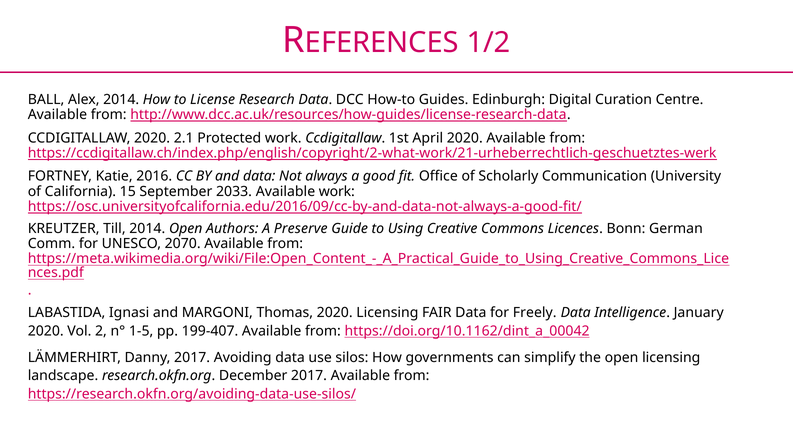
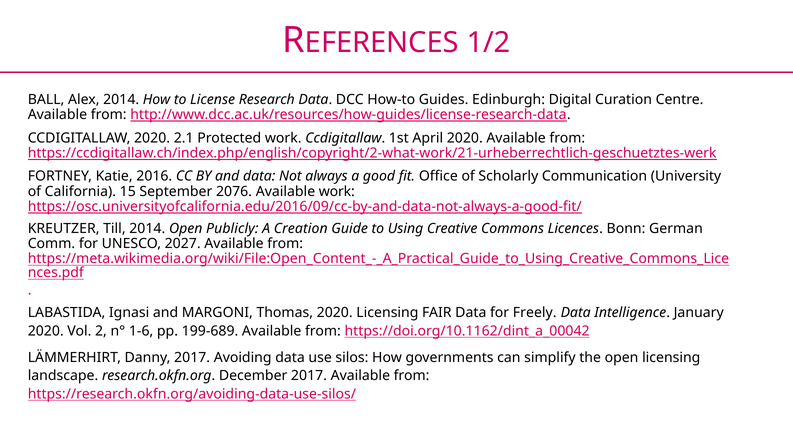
2033: 2033 -> 2076 (234, 192)
Authors: Authors -> Publicly (232, 228)
Preserve: Preserve -> Creation (301, 228)
2070: 2070 -> 2027 (183, 244)
1‑5: 1‑5 -> 1‑6 (141, 331)
199‑407: 199‑407 -> 199‑689 (210, 331)
